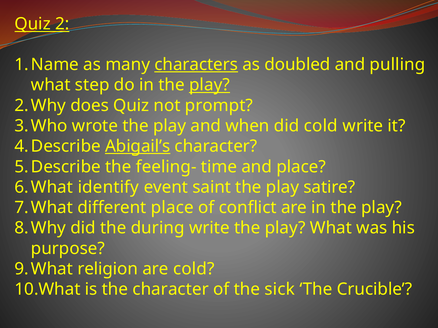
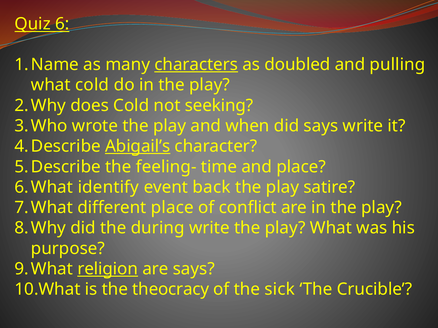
2: 2 -> 6 (62, 24)
what step: step -> cold (92, 85)
play underline: present -> none (209, 85)
does Quiz: Quiz -> Cold (131, 106)
prompt: prompt -> seeking (219, 106)
did cold: cold -> says (321, 126)
saint: saint -> back (212, 187)
religion underline: none -> present (108, 269)
are cold: cold -> says (194, 269)
the character: character -> theocracy (171, 290)
